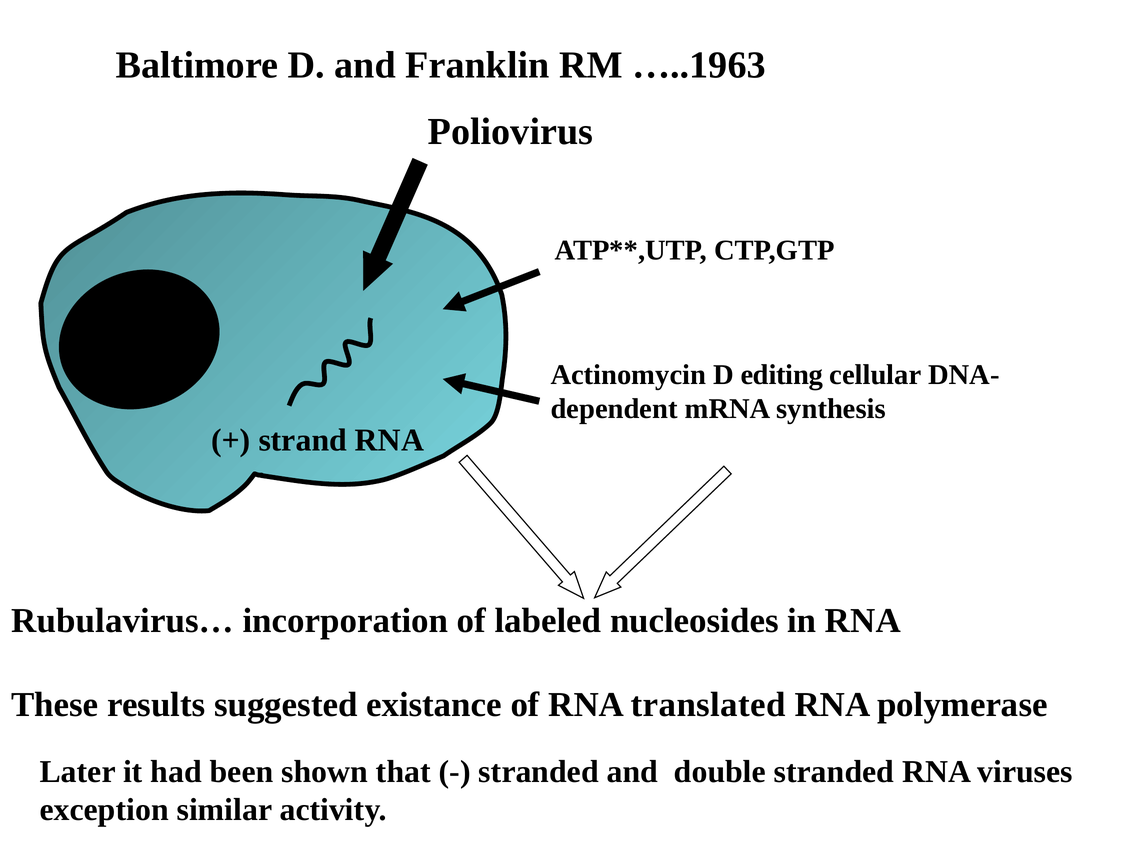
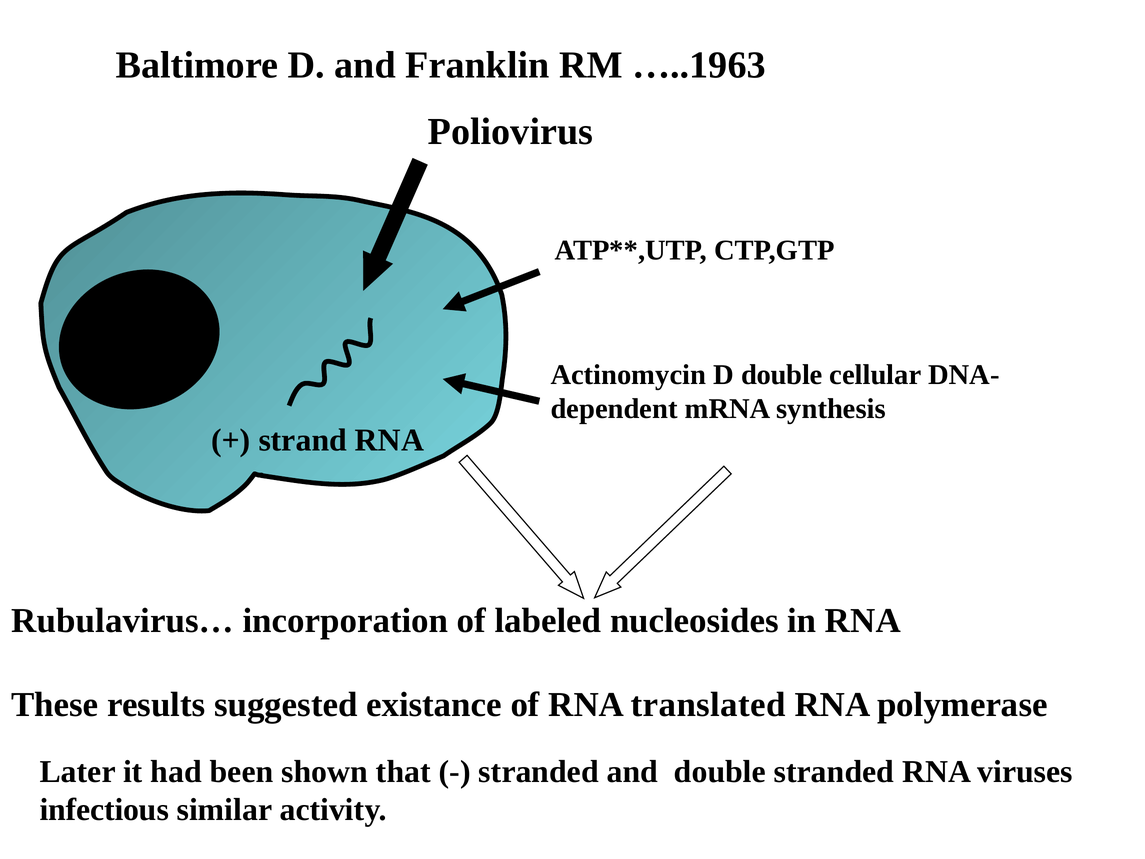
D editing: editing -> double (782, 374)
exception: exception -> infectious (104, 810)
